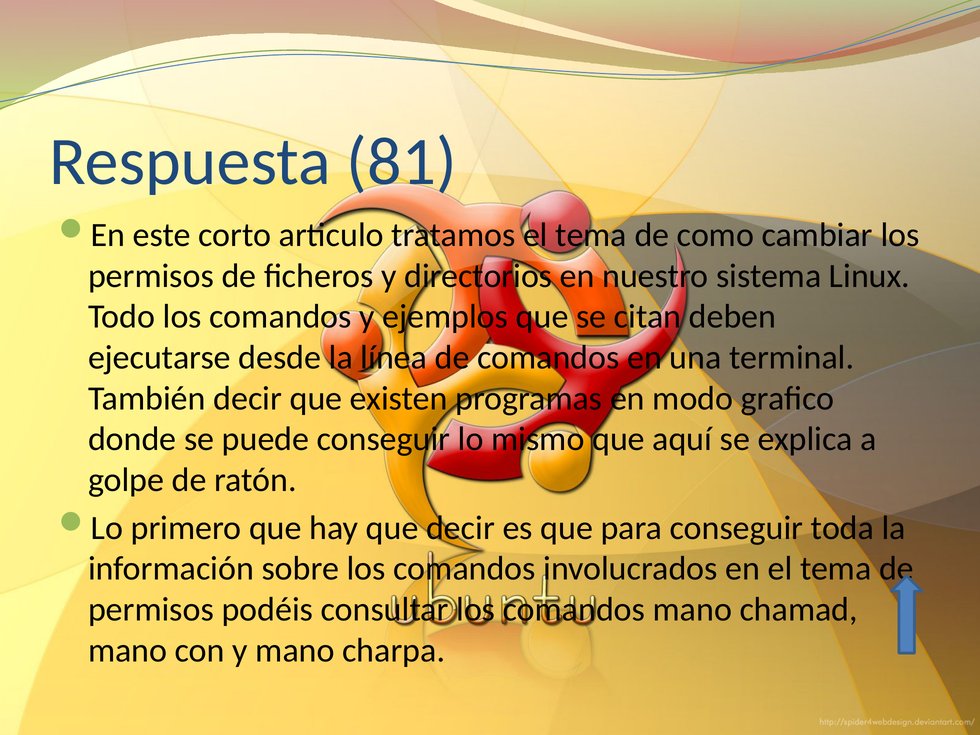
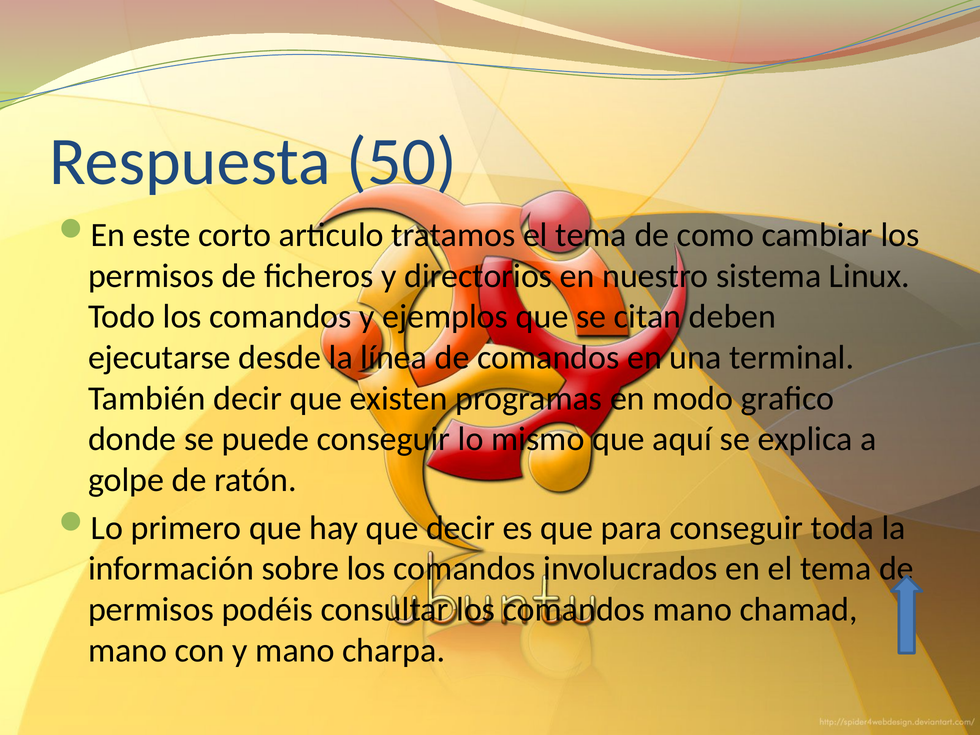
81: 81 -> 50 (402, 162)
